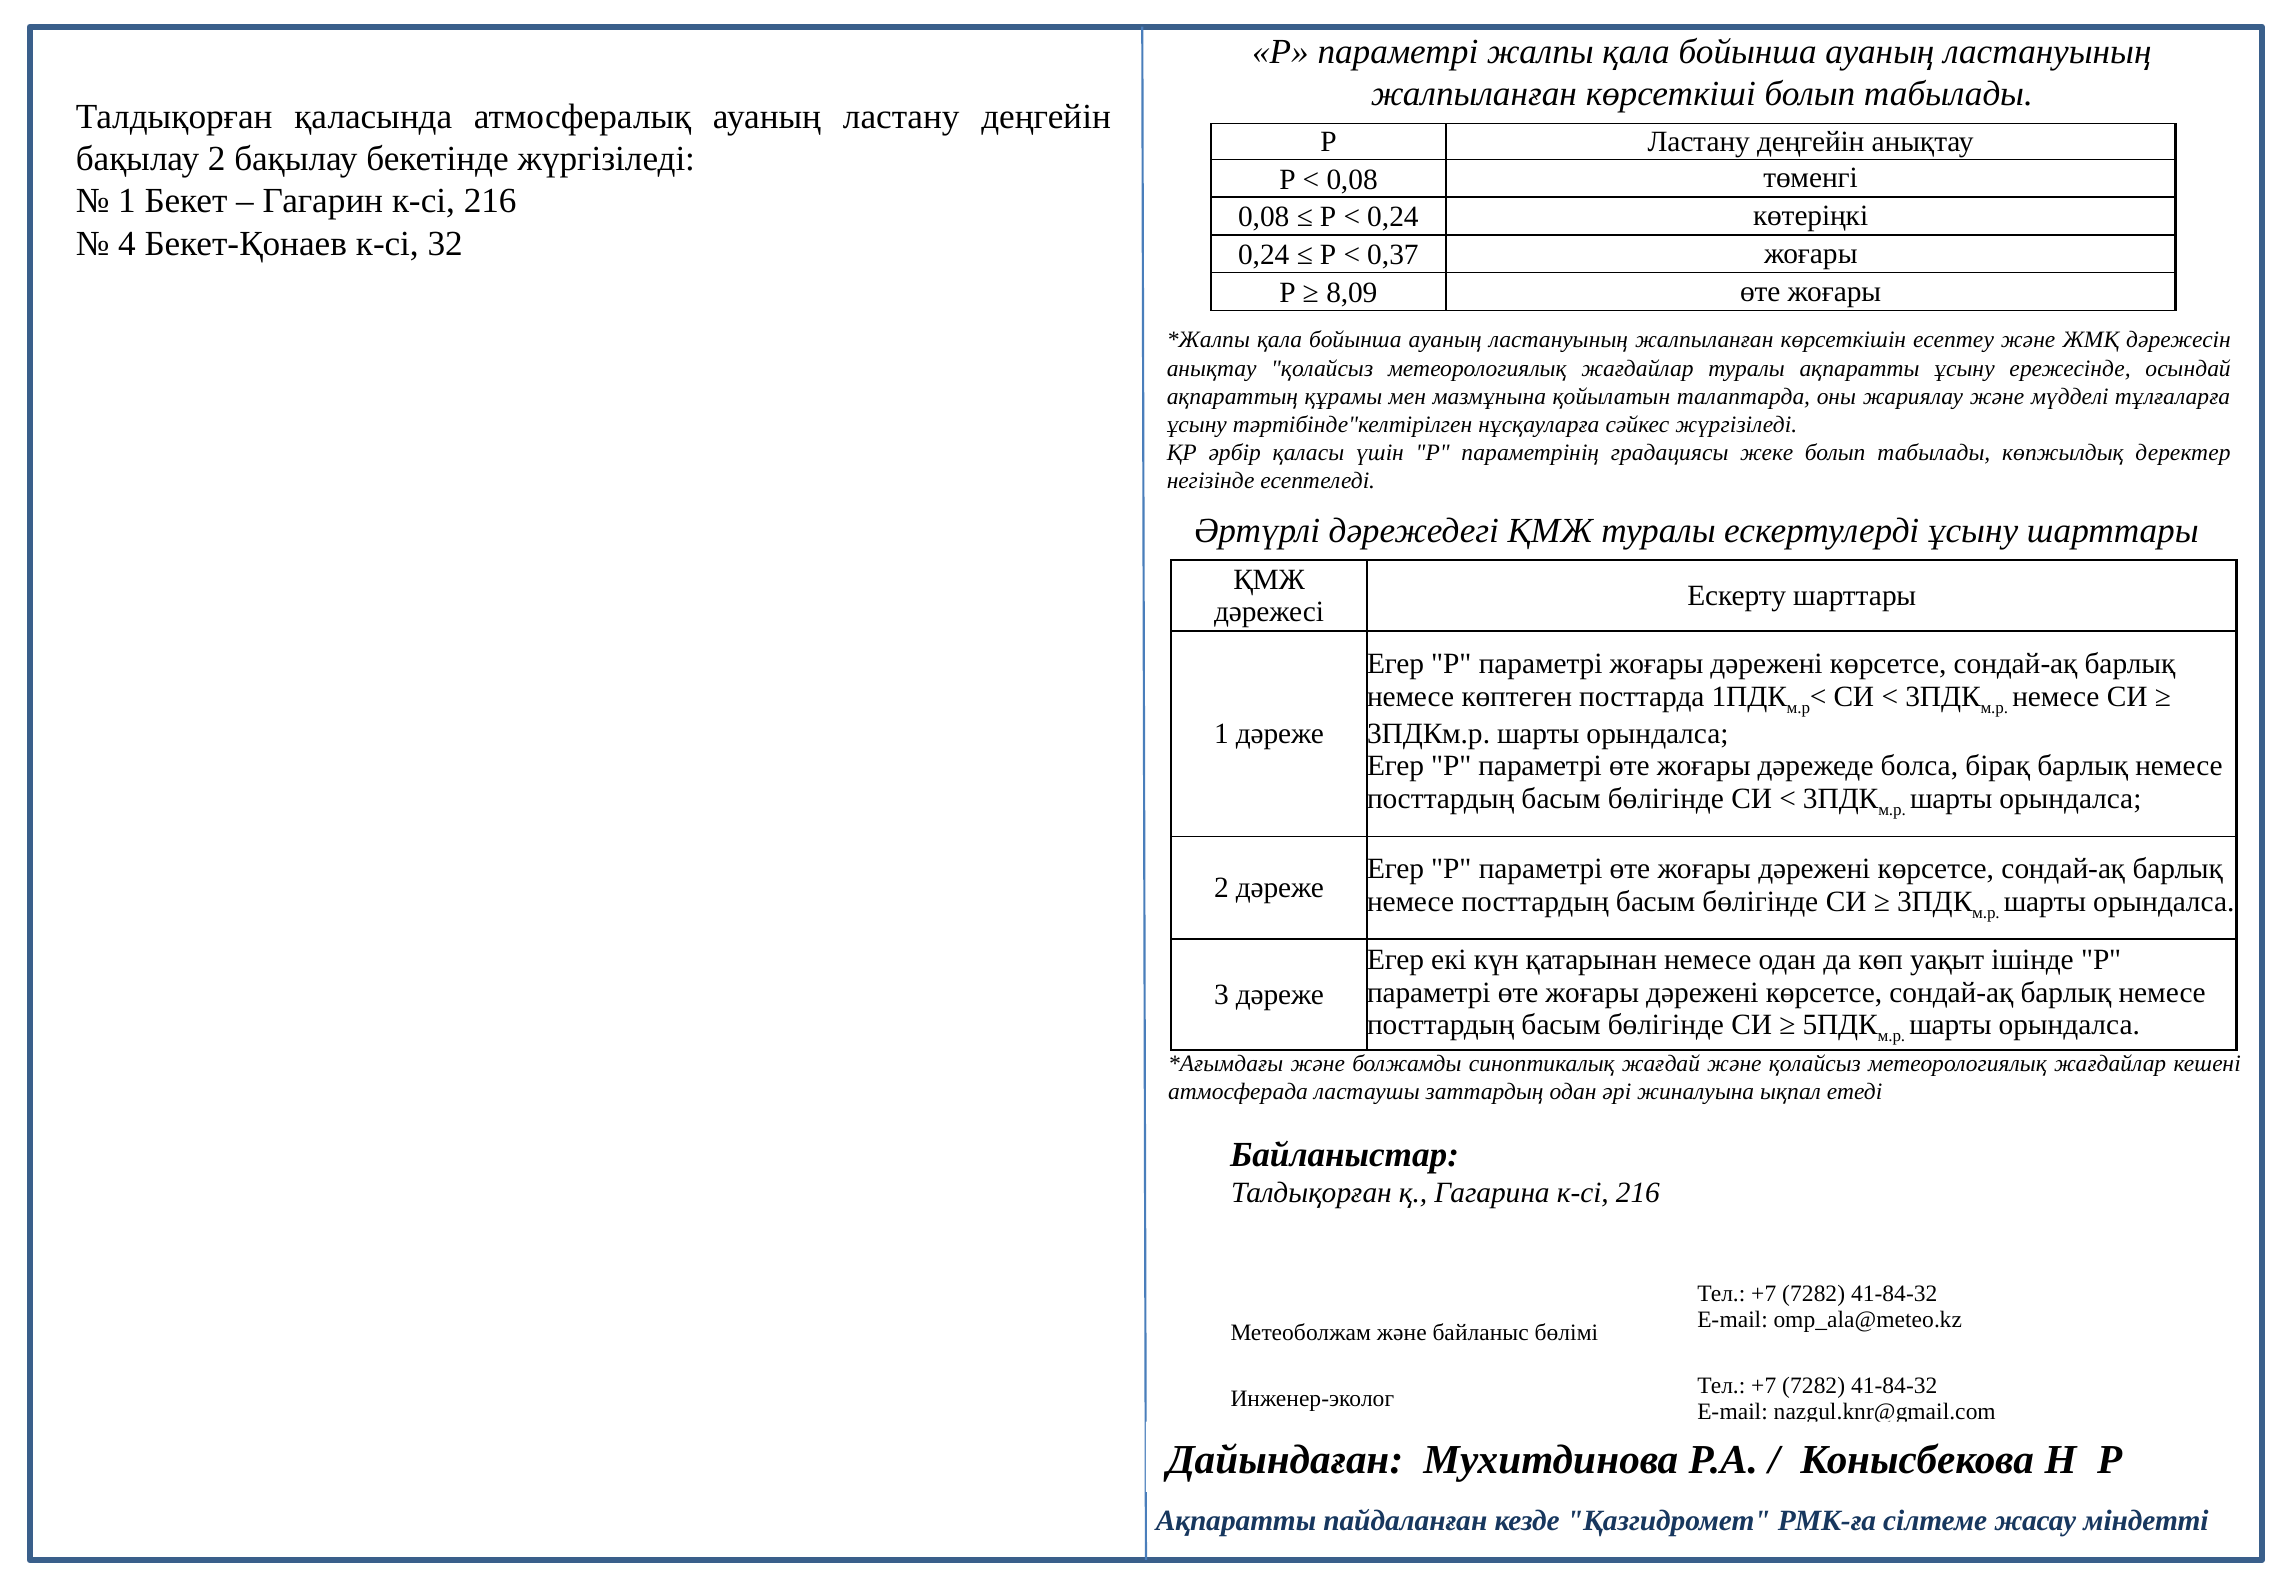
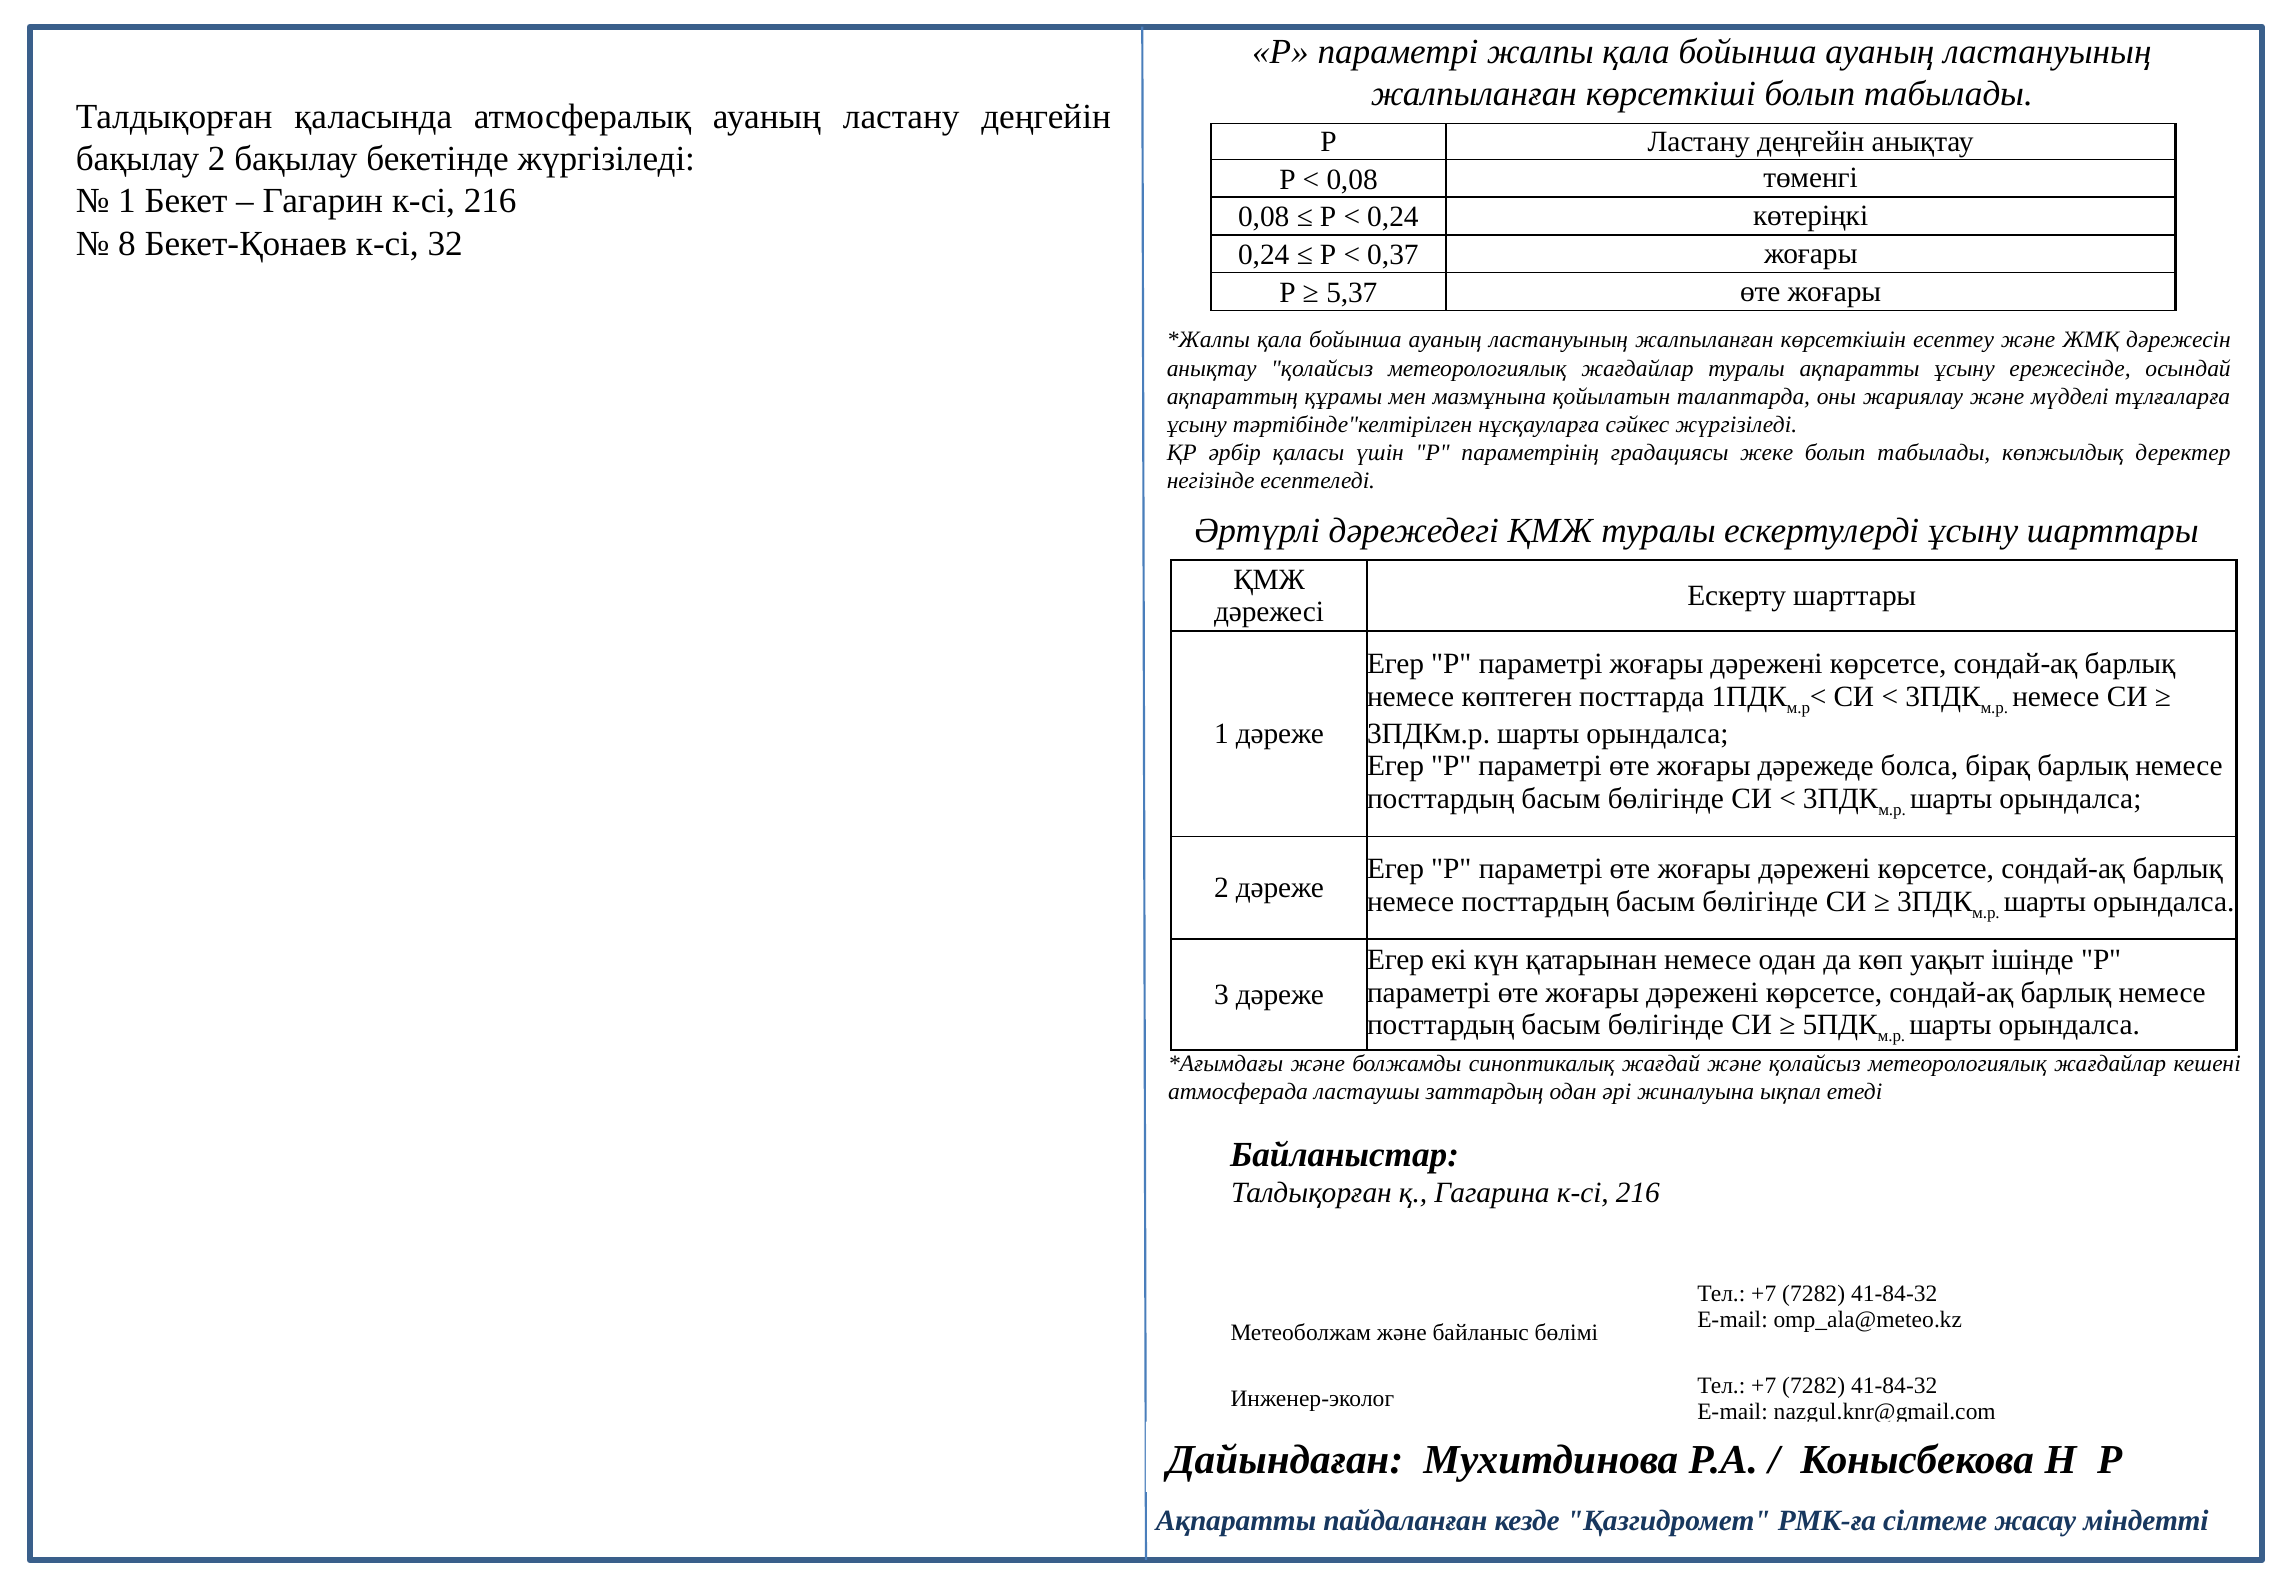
4: 4 -> 8 (127, 244)
8,09: 8,09 -> 5,37 (1352, 293)
